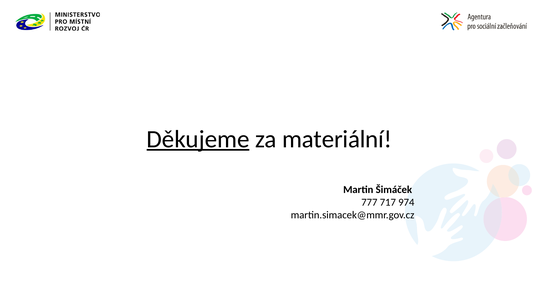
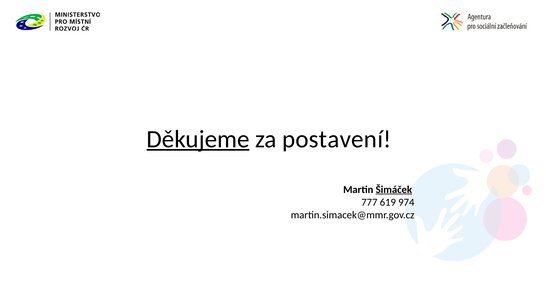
materiální: materiální -> postavení (337, 139)
Šimáček underline: none -> present (394, 190)
717: 717 -> 619 (388, 202)
